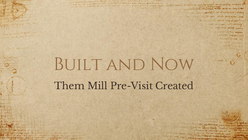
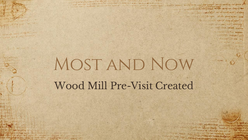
Built: Built -> Most (78, 64)
Them: Them -> Wood (70, 86)
